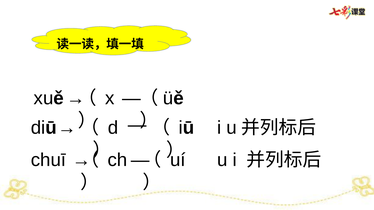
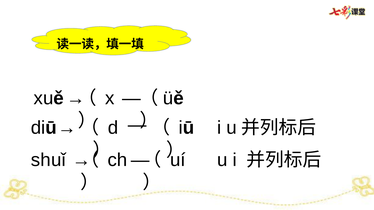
chuī: chuī -> shuǐ (48, 160)
